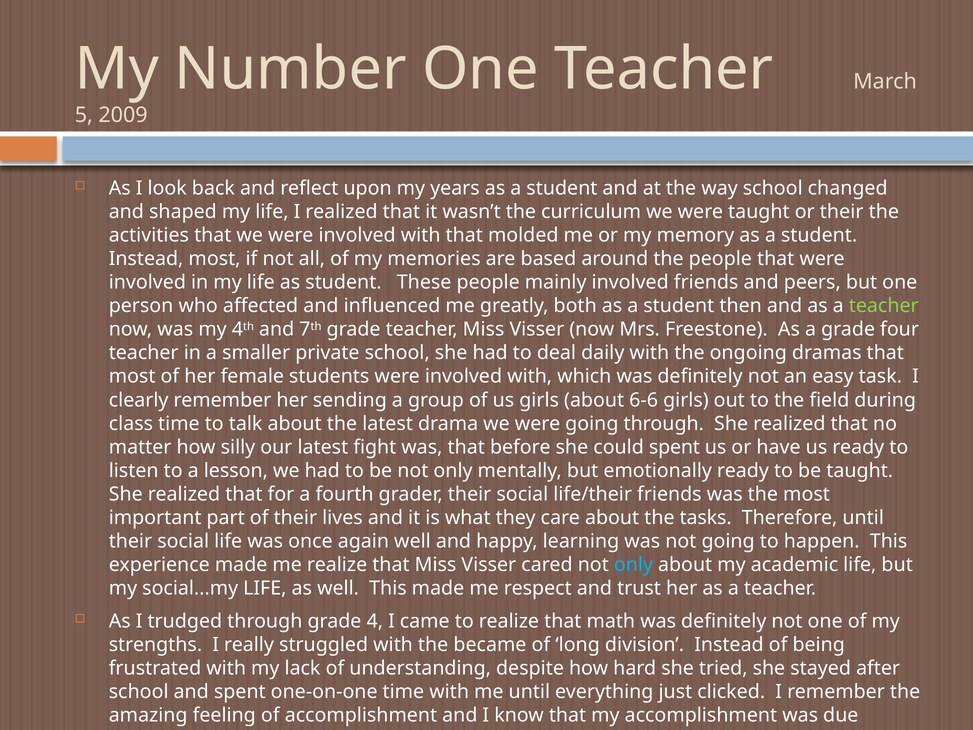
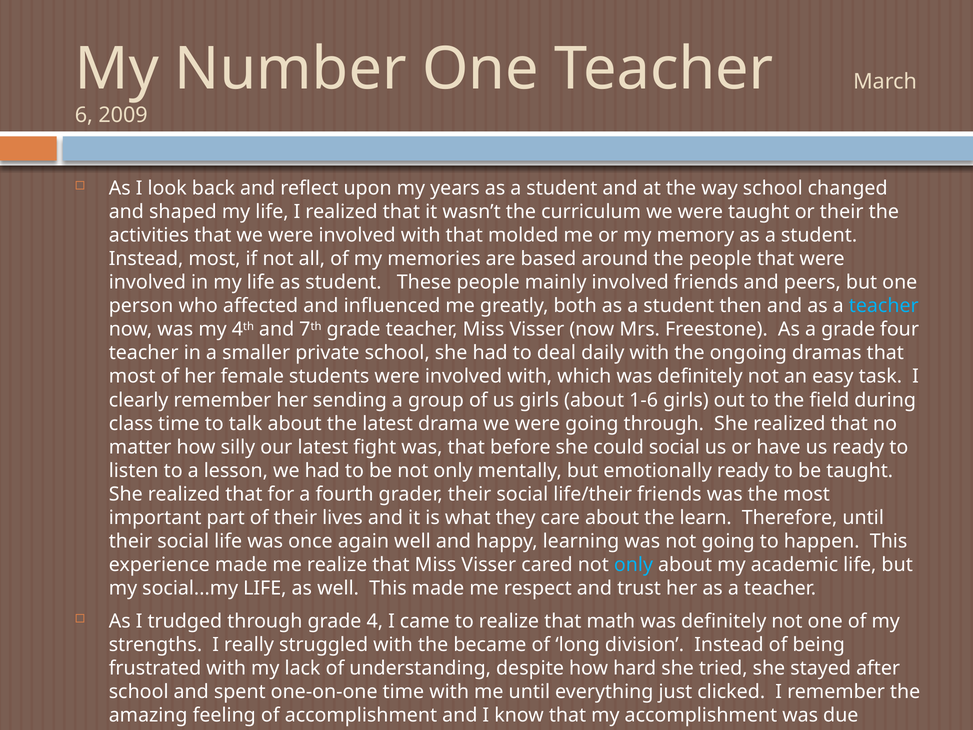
5: 5 -> 6 (84, 115)
teacher colour: light green -> light blue (884, 306)
6-6: 6-6 -> 1-6 (644, 400)
could spent: spent -> social (674, 447)
tasks: tasks -> learn (706, 517)
